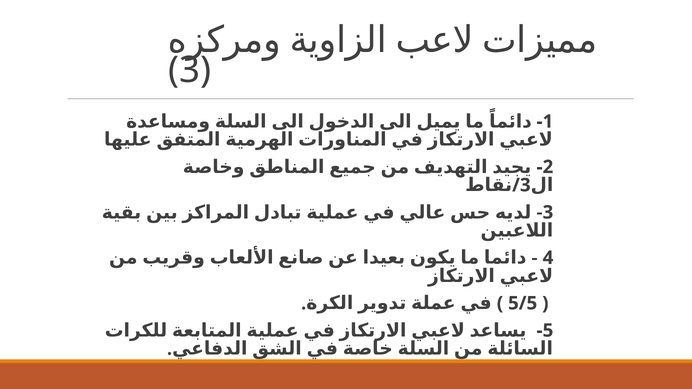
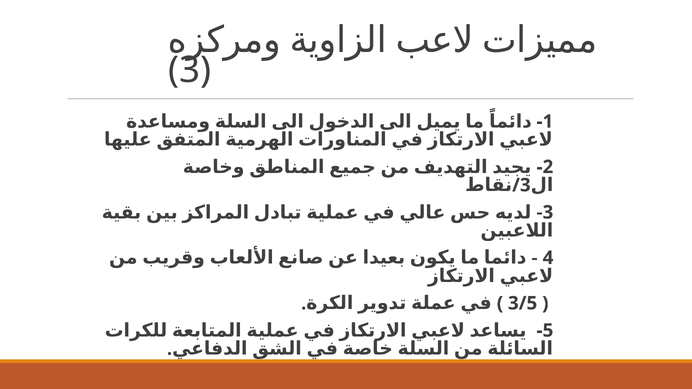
5/5: 5/5 -> 3/5 (523, 303)
